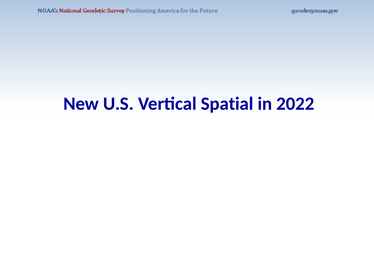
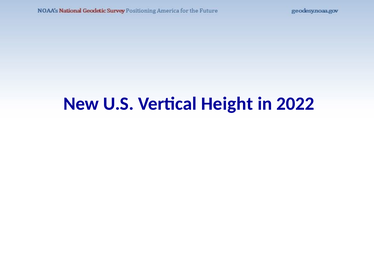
Spatial: Spatial -> Height (227, 104)
